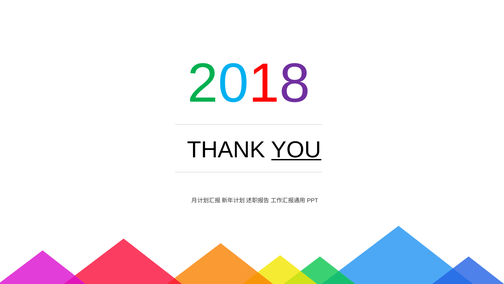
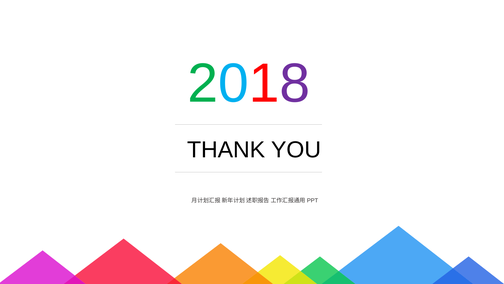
YOU underline: present -> none (296, 149)
